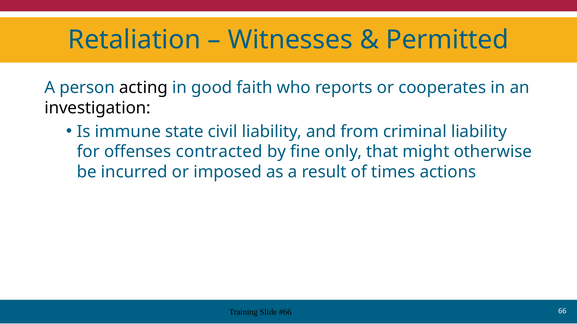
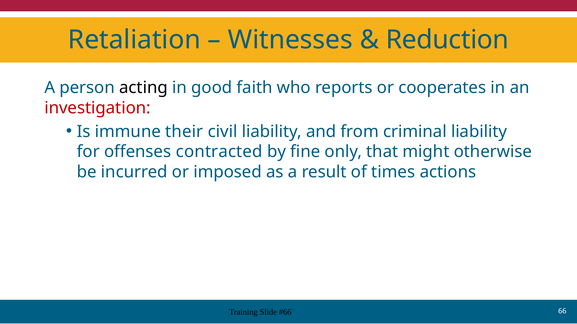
Permitted: Permitted -> Reduction (447, 40)
investigation colour: black -> red (98, 108)
state: state -> their (184, 132)
